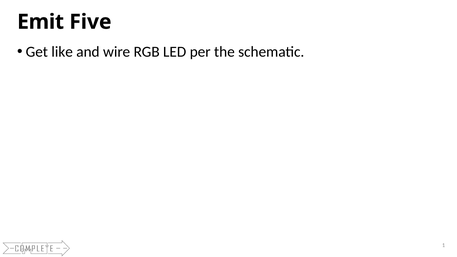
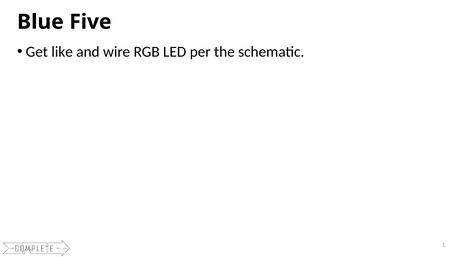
Emit: Emit -> Blue (40, 22)
